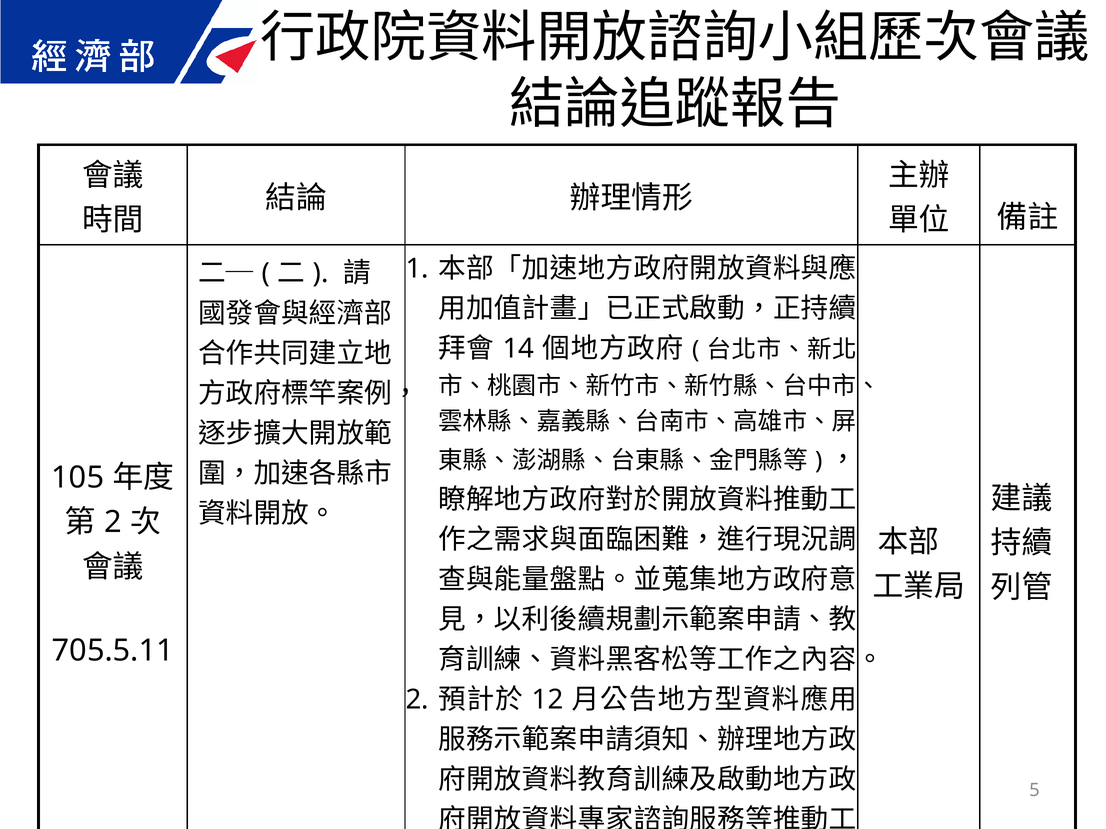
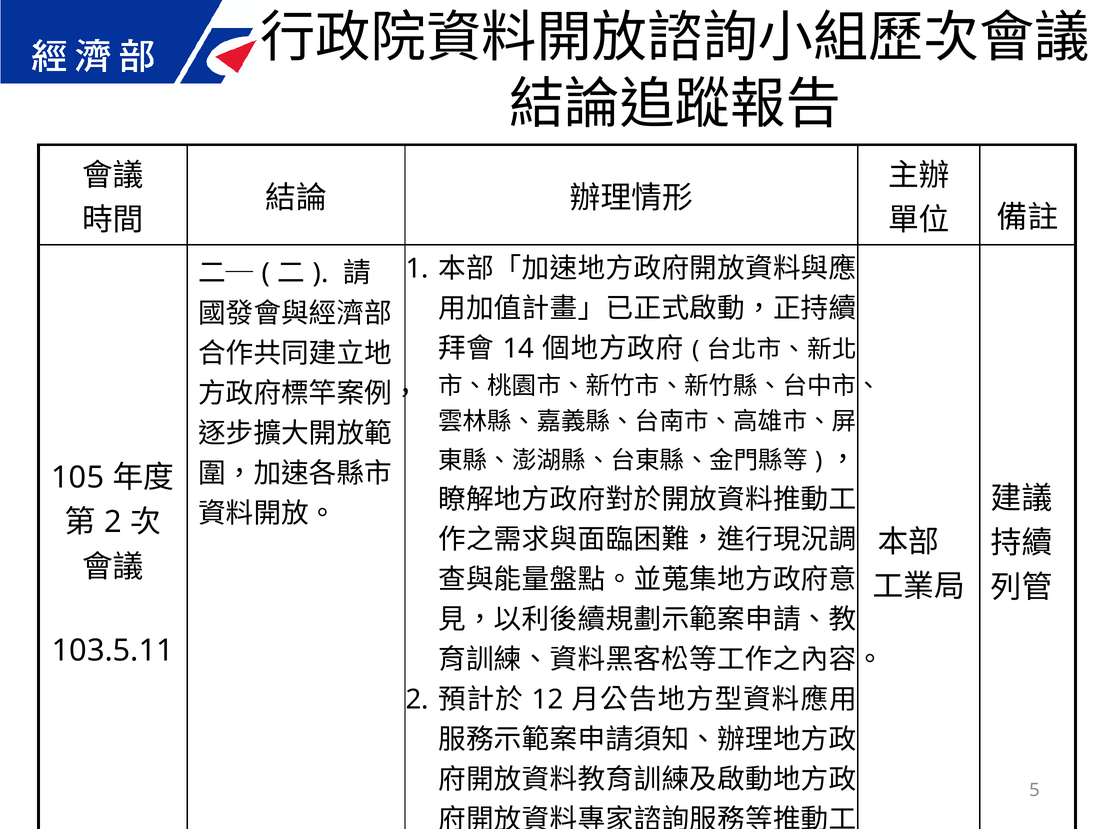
705.5.11: 705.5.11 -> 103.5.11 (113, 651)
